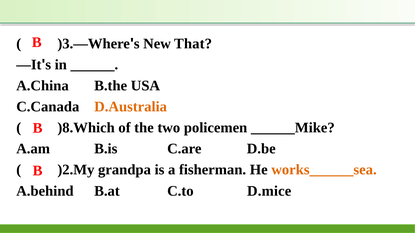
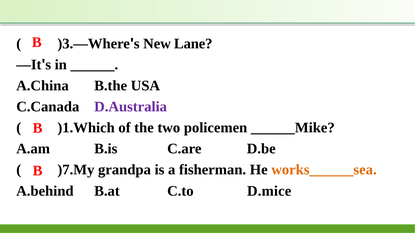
That: That -> Lane (193, 44)
D.Australia colour: orange -> purple (131, 107)
)8.Which: )8.Which -> )1.Which (86, 128)
)2.My: )2.My -> )7.My (76, 170)
